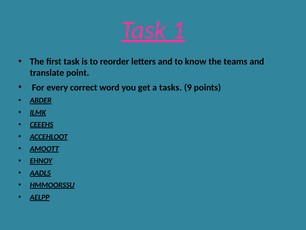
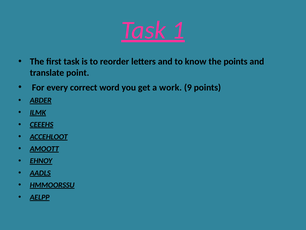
the teams: teams -> points (236, 61)
tasks: tasks -> work (170, 87)
